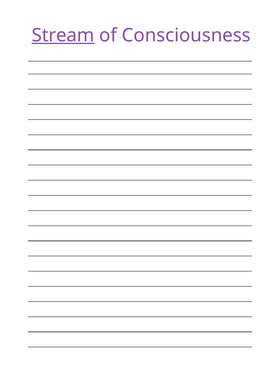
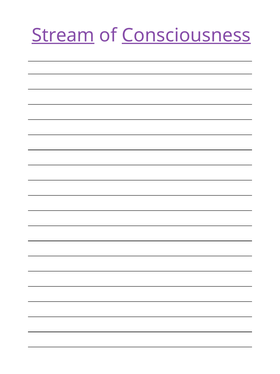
Consciousness underline: none -> present (186, 35)
